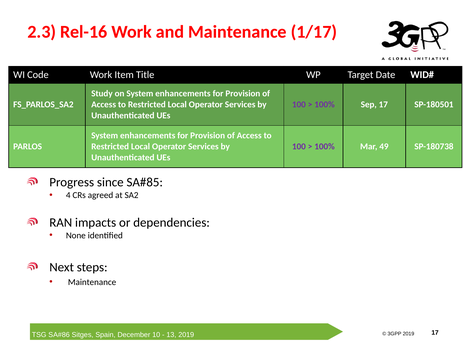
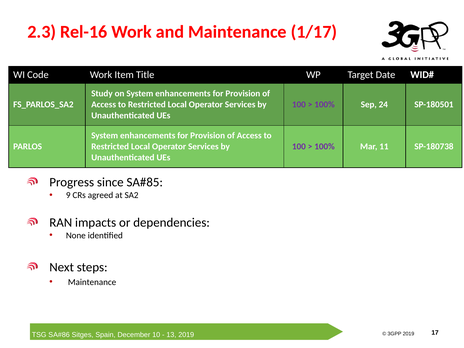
Sep 17: 17 -> 24 (383, 105)
49: 49 -> 11 (384, 147)
4: 4 -> 9 (68, 195)
